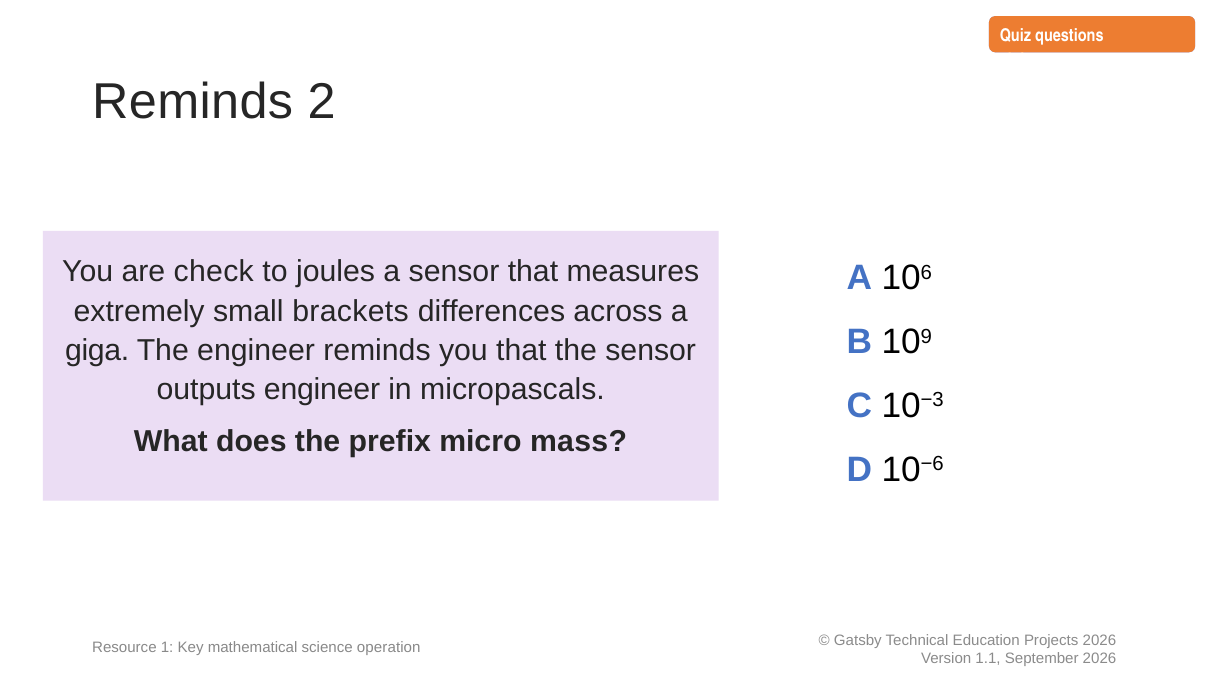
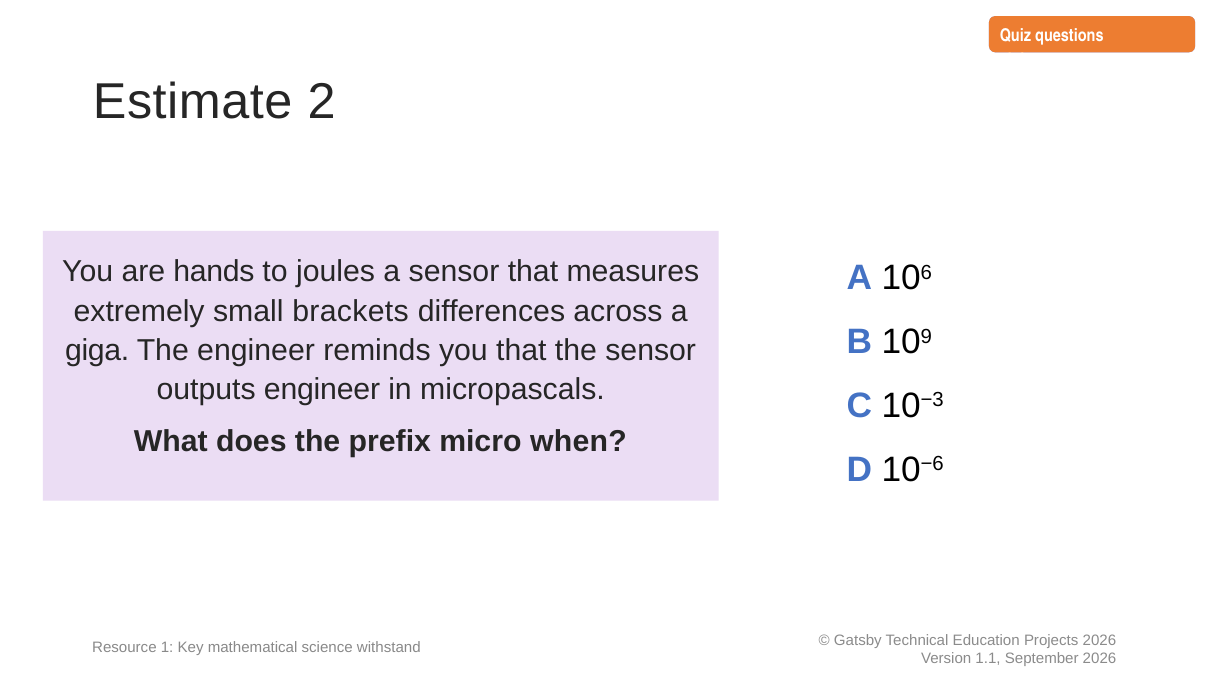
Reminds: Reminds -> Estimate (193, 102)
check: check -> hands (214, 272)
mass: mass -> when (578, 441)
operation: operation -> withstand (389, 648)
